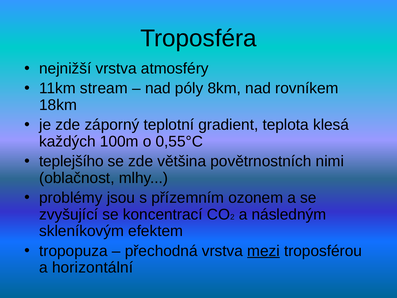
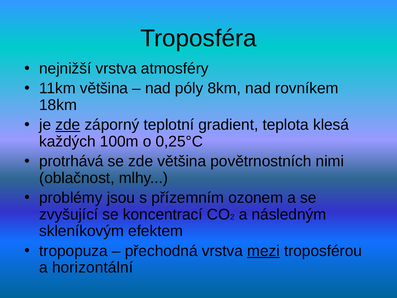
11km stream: stream -> většina (104, 88)
zde underline: none -> present (68, 125)
0,55°C: 0,55°C -> 0,25°C (179, 141)
teplejšího: teplejšího -> protrhává (71, 161)
